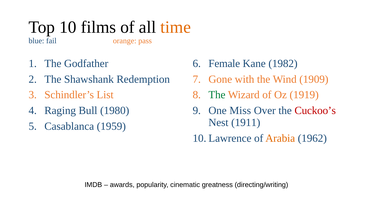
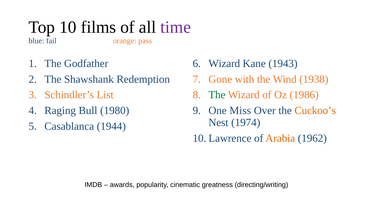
time colour: orange -> purple (176, 27)
Female: Female -> Wizard (224, 63)
1982: 1982 -> 1943 (283, 63)
1909: 1909 -> 1938 (314, 79)
1919: 1919 -> 1986 (304, 95)
Cuckoo’s colour: red -> orange (315, 111)
1911: 1911 -> 1974 (246, 122)
1959: 1959 -> 1944 (111, 126)
